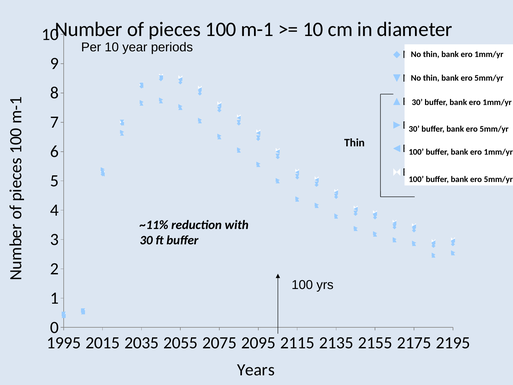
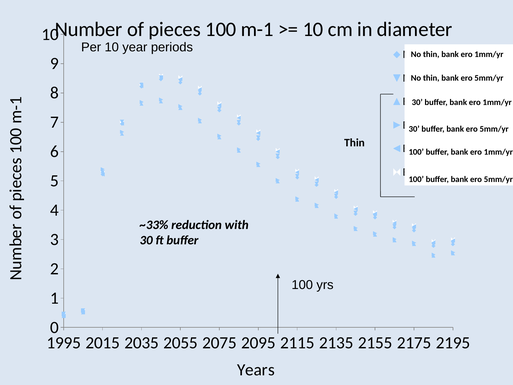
~11%: ~11% -> ~33% (154, 225)
